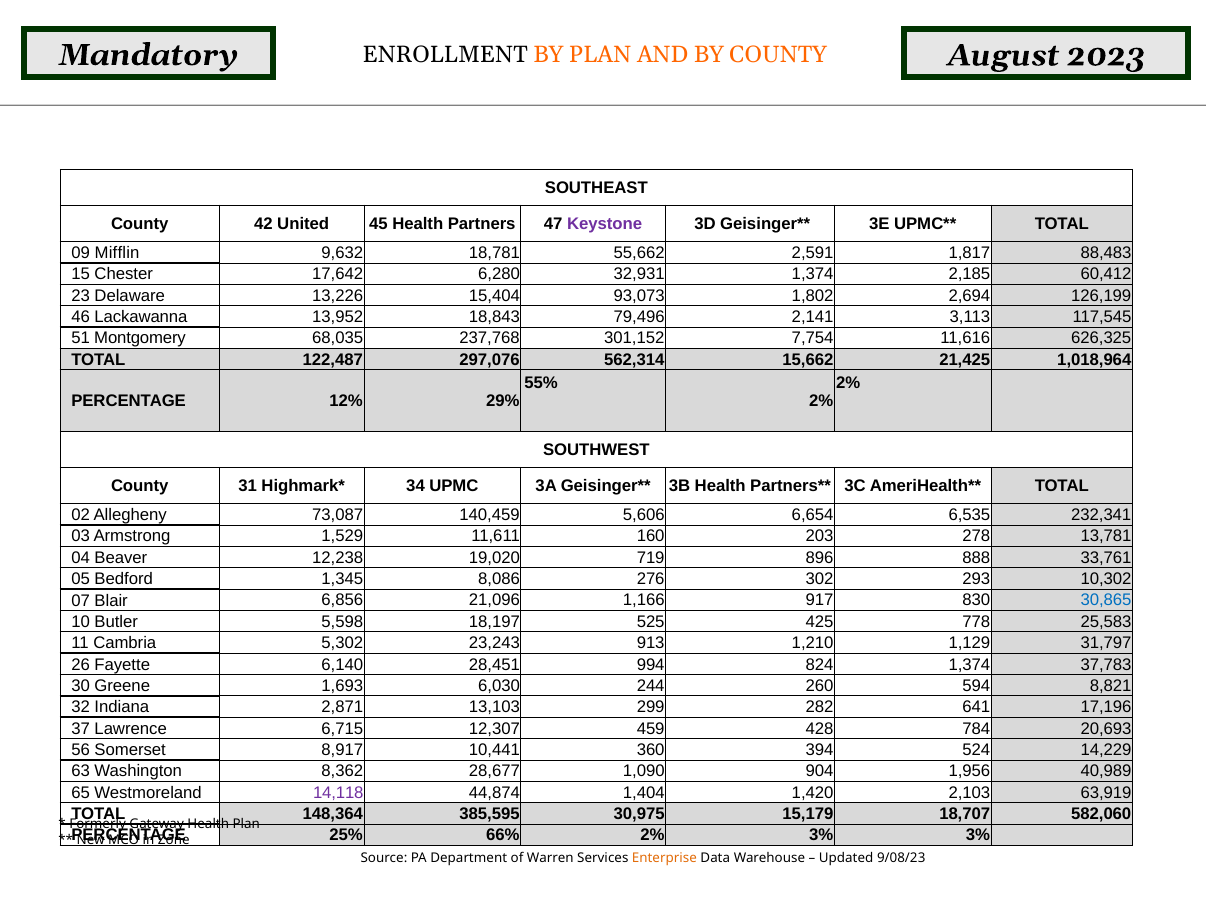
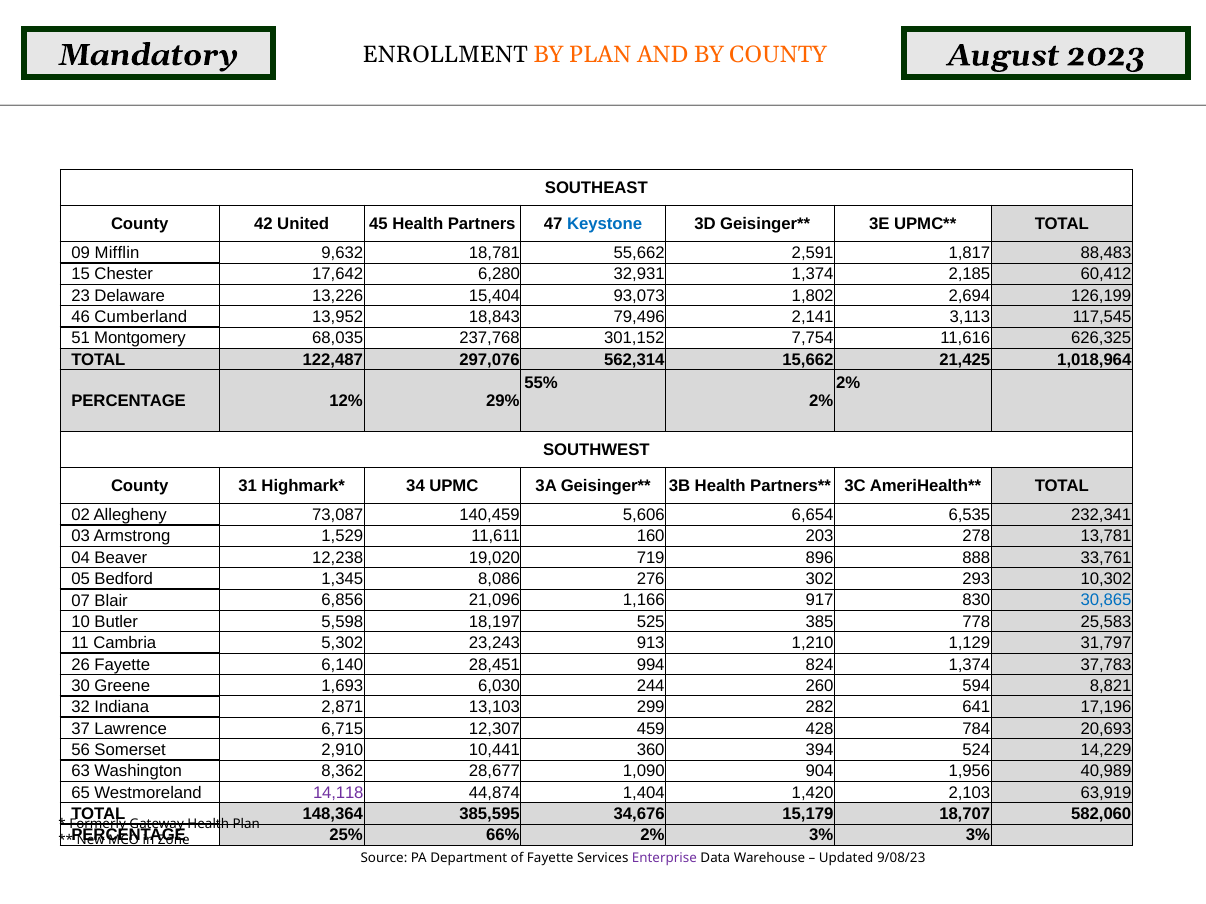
Keystone colour: purple -> blue (605, 224)
Lackawanna: Lackawanna -> Cumberland (141, 317)
425: 425 -> 385 (820, 622)
8,917: 8,917 -> 2,910 (342, 750)
30,975: 30,975 -> 34,676 (639, 814)
of Warren: Warren -> Fayette (550, 858)
Enterprise colour: orange -> purple (664, 858)
